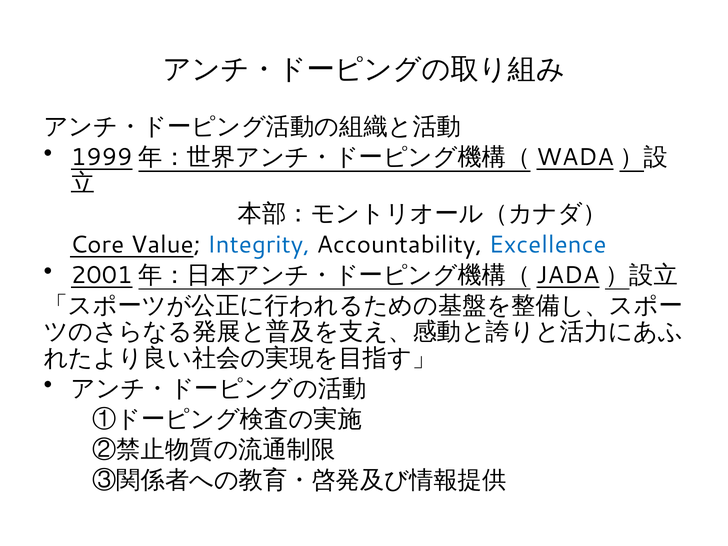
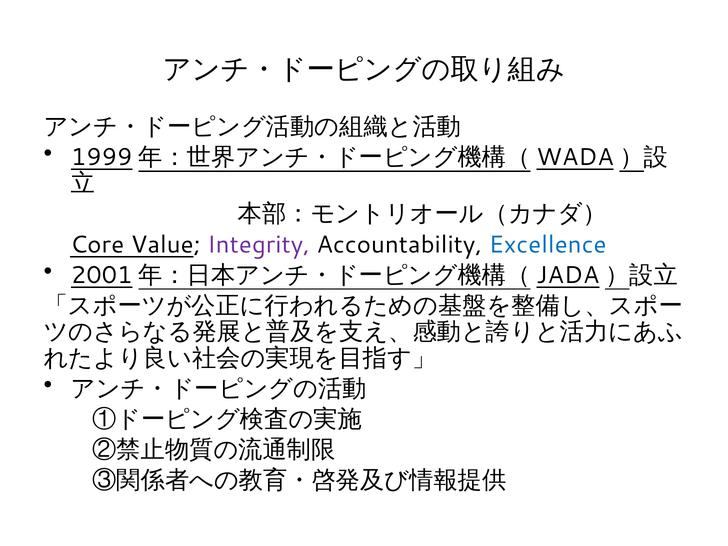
Integrity colour: blue -> purple (259, 244)
